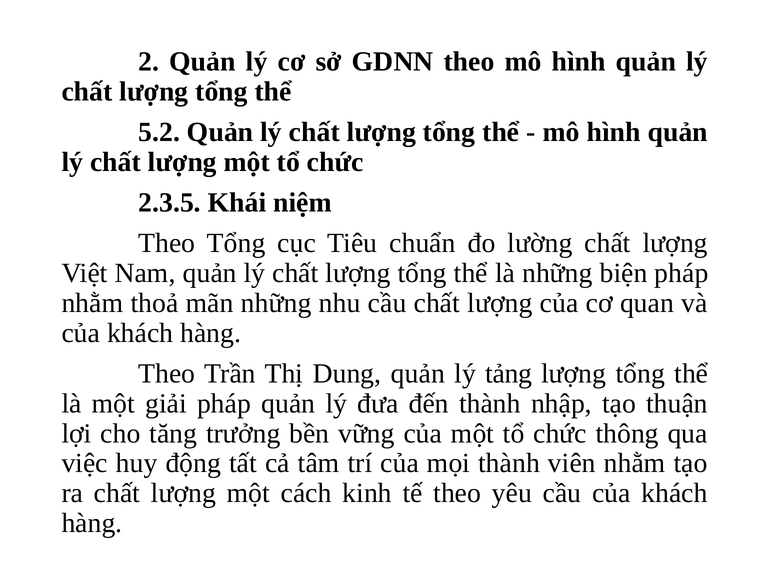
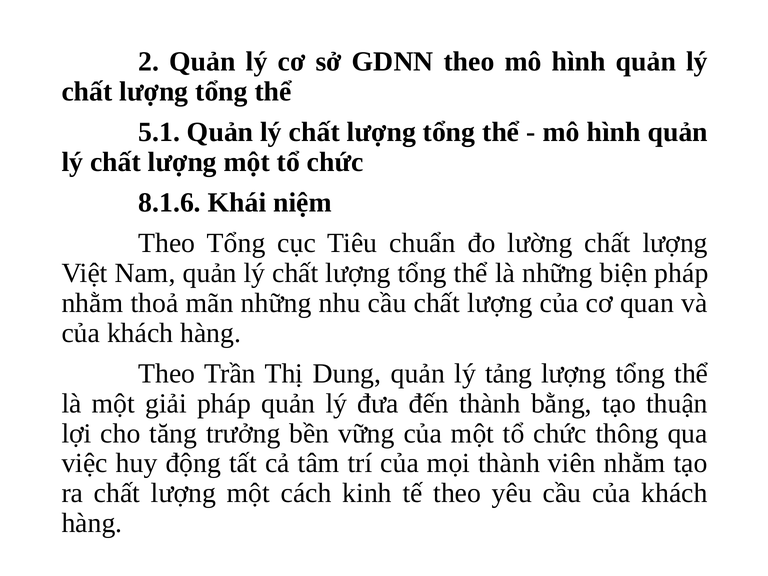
5.2: 5.2 -> 5.1 (159, 132)
2.3.5: 2.3.5 -> 8.1.6 (170, 203)
nhập: nhập -> bằng (561, 403)
